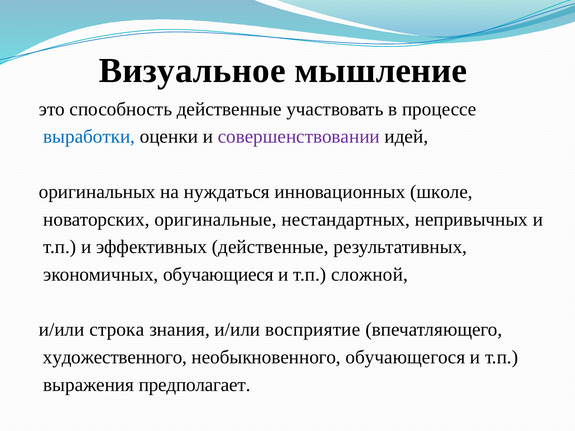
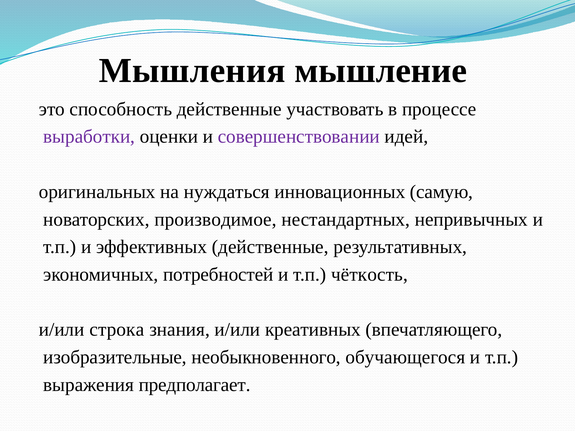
Визуальное: Визуальное -> Мышления (192, 71)
выработки colour: blue -> purple (89, 137)
школе: школе -> самую (441, 192)
оригинальные: оригинальные -> производимое (216, 219)
обучающиеся: обучающиеся -> потребностей (218, 275)
сложной: сложной -> чёткость (370, 275)
восприятие: восприятие -> креативных (313, 330)
художественного: художественного -> изобразительные (115, 357)
